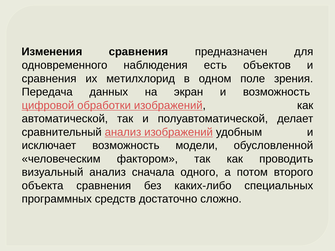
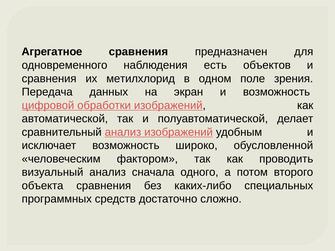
Изменения: Изменения -> Агрегатное (52, 52)
модели: модели -> широко (197, 146)
